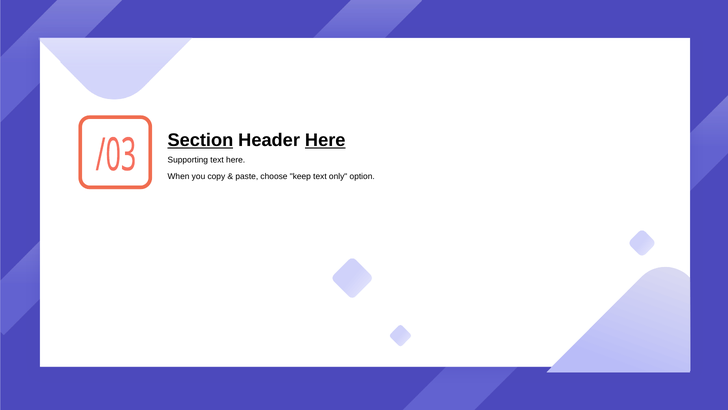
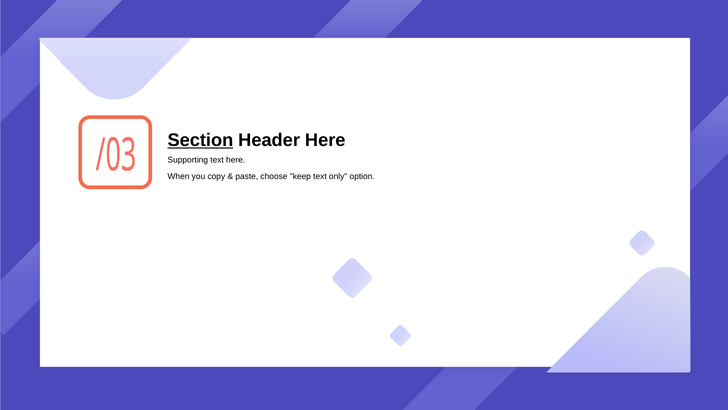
Here underline: present -> none (325, 140)
